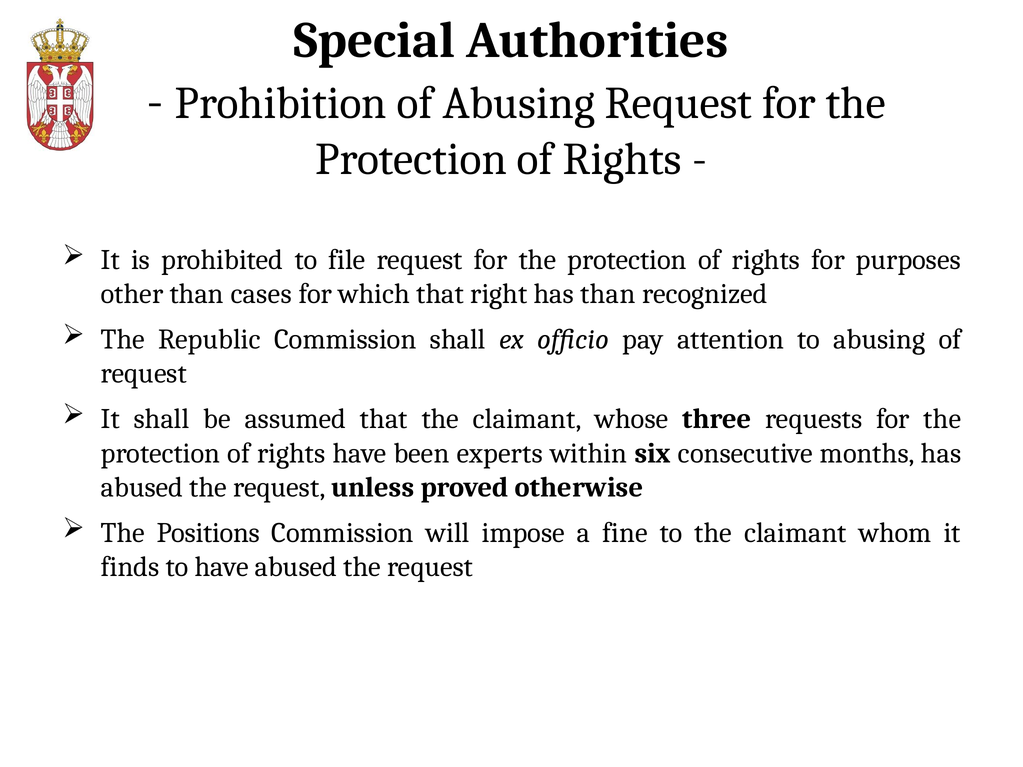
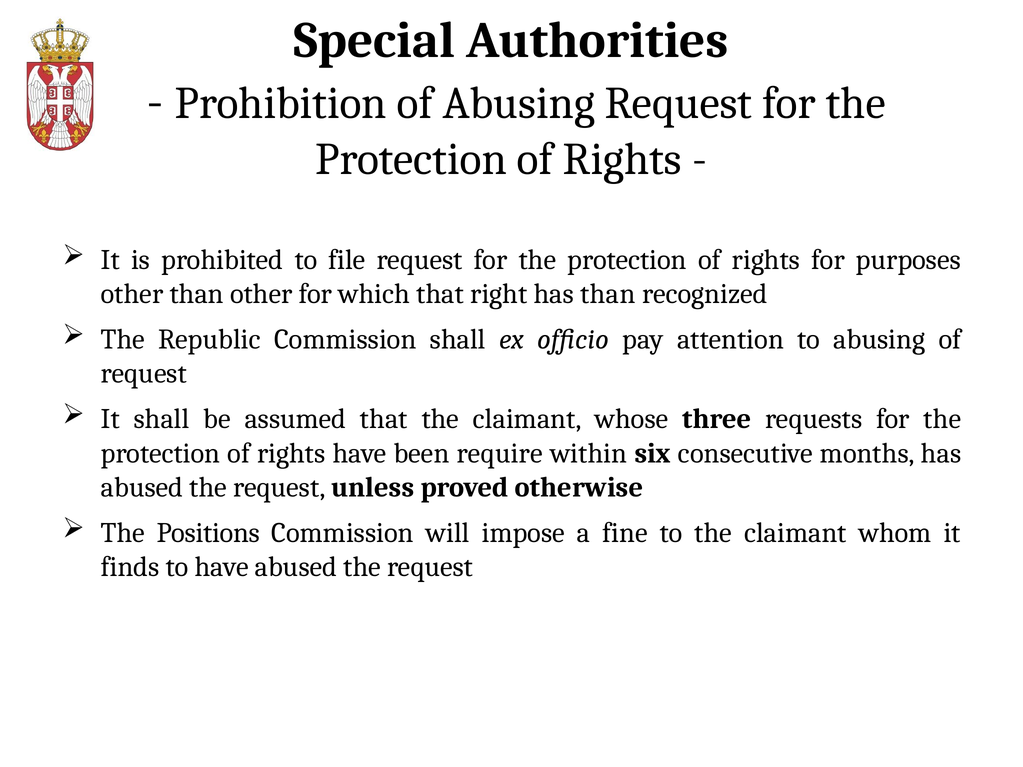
than cases: cases -> other (261, 294)
experts: experts -> require (500, 453)
